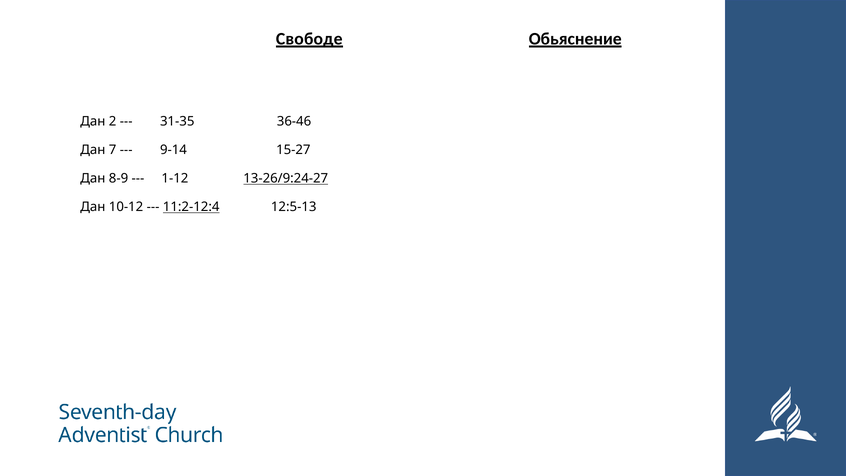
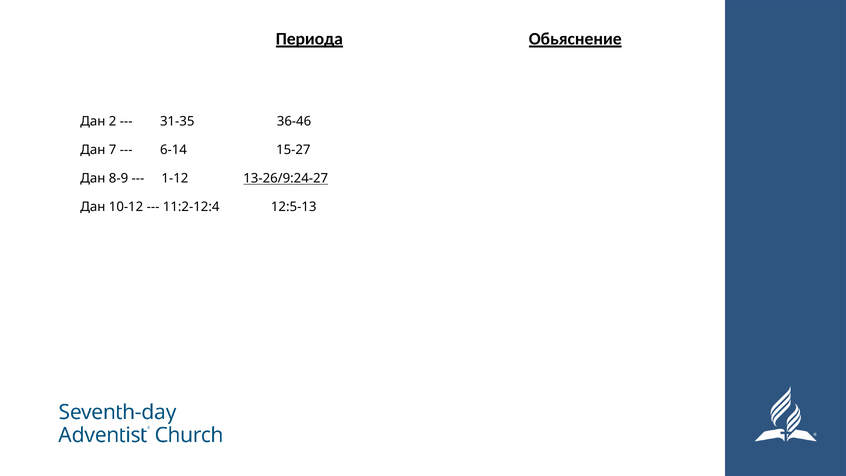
Свободе: Свободе -> Периода (309, 39)
9-14: 9-14 -> 6-14 (173, 150)
11:2-12:4 underline: present -> none (191, 207)
